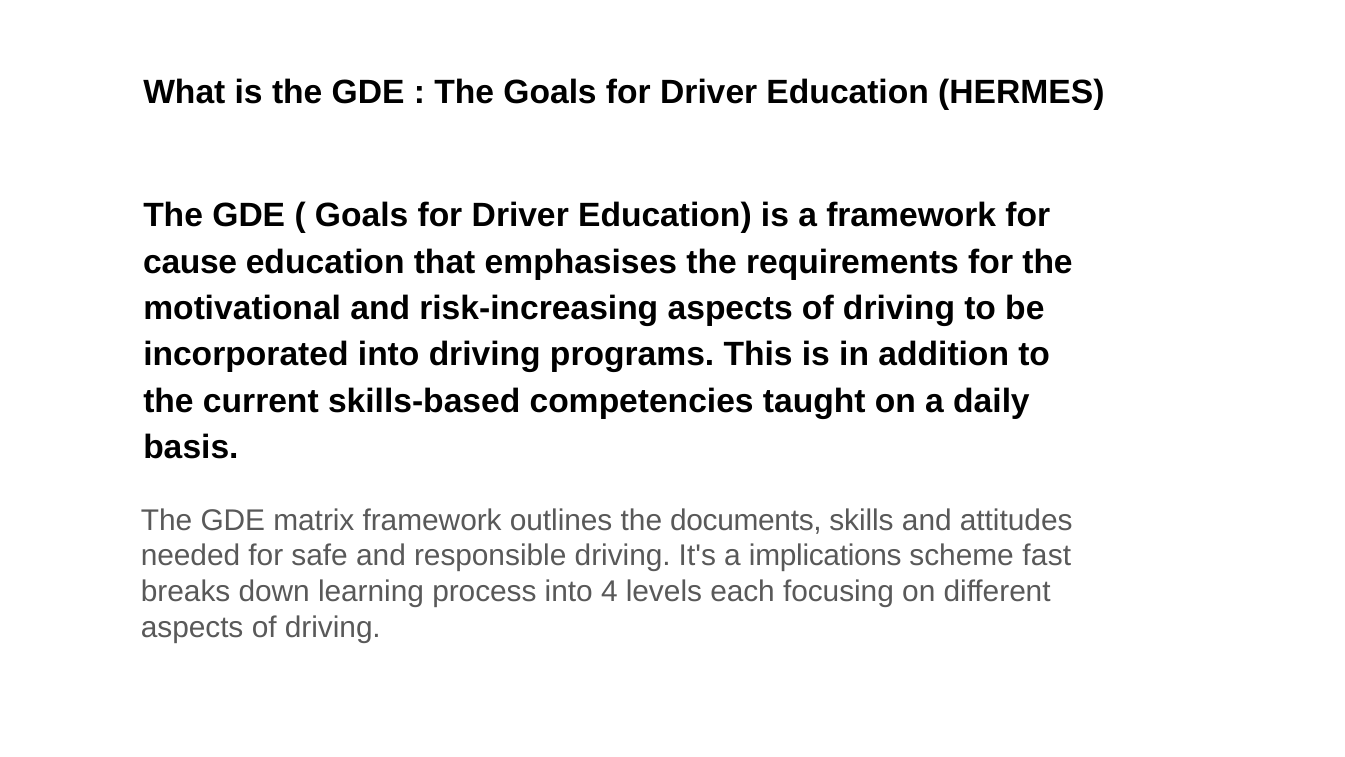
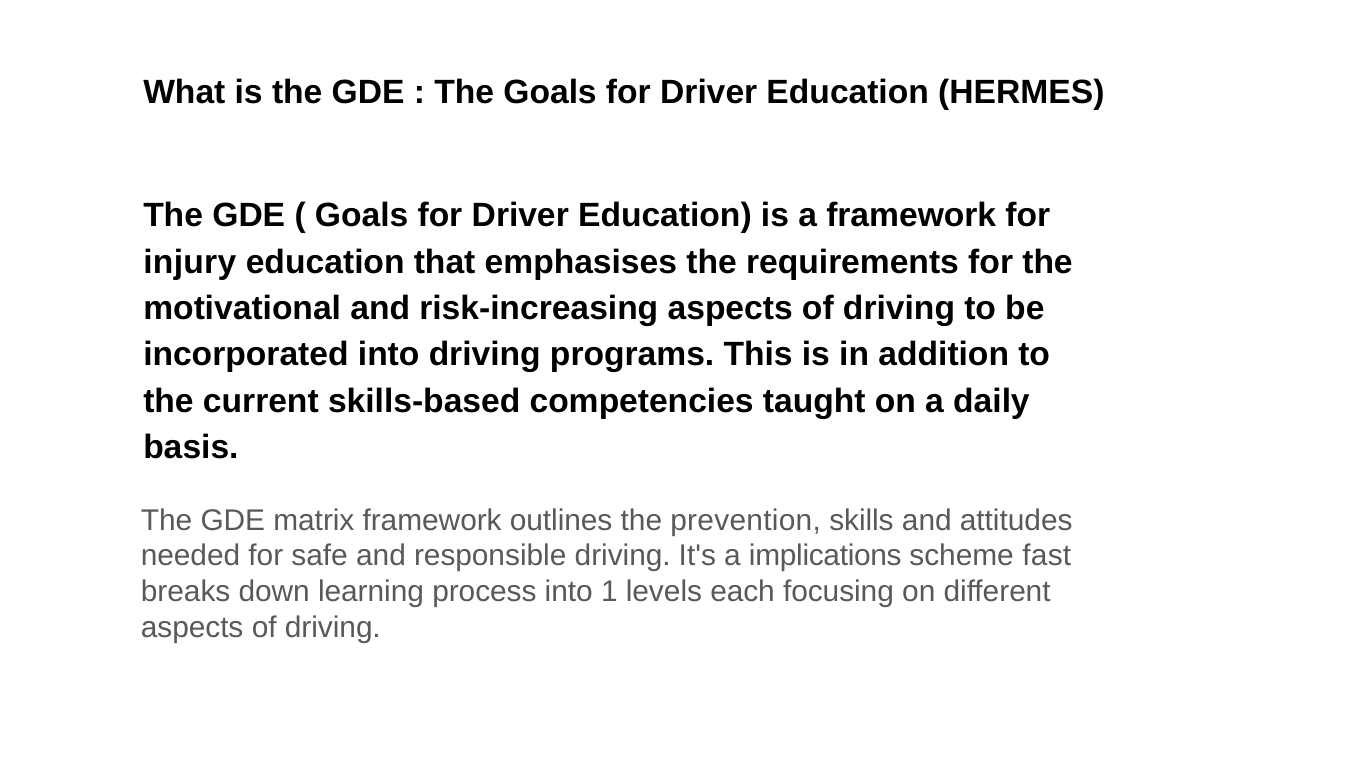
cause: cause -> injury (190, 262)
documents: documents -> prevention (746, 520)
4: 4 -> 1 (609, 592)
